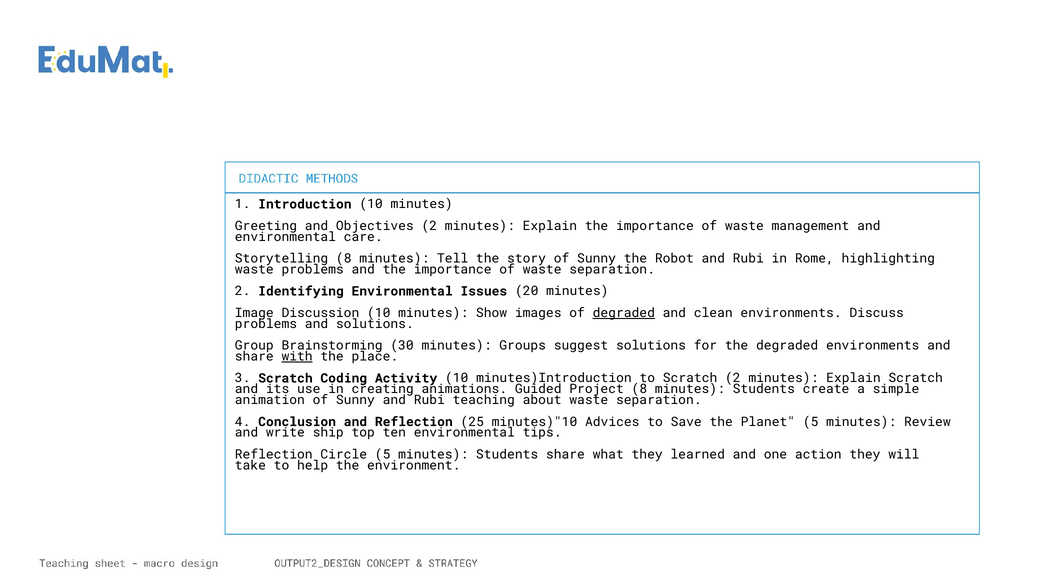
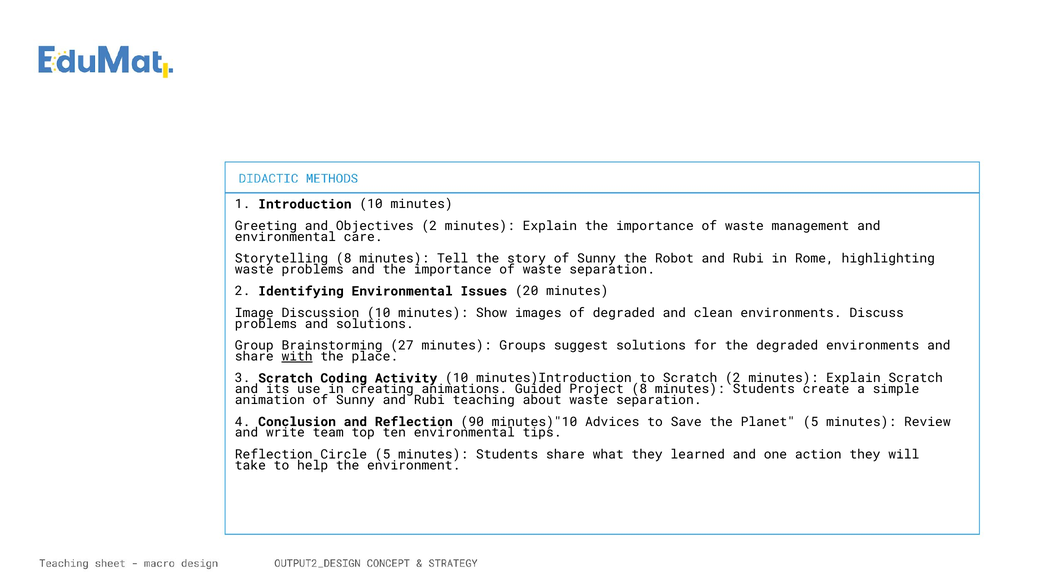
degraded underline: present -> none (624, 313)
30: 30 -> 27 (402, 345)
25: 25 -> 90 (472, 422)
ship: ship -> team (328, 433)
